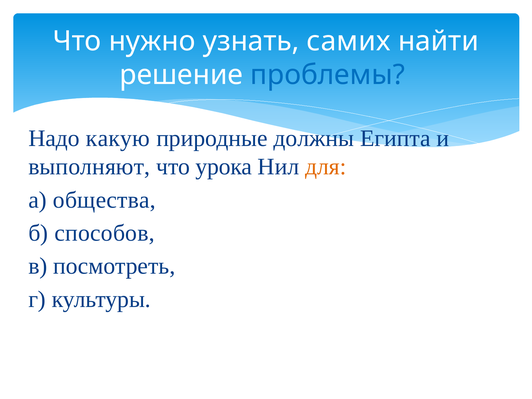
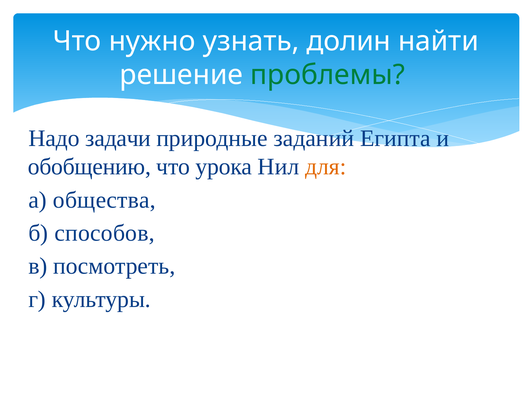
самих: самих -> долин (349, 41)
проблемы colour: blue -> green (328, 75)
какую: какую -> задачи (118, 138)
должны: должны -> заданий (314, 138)
выполняют: выполняют -> обобщению (89, 167)
